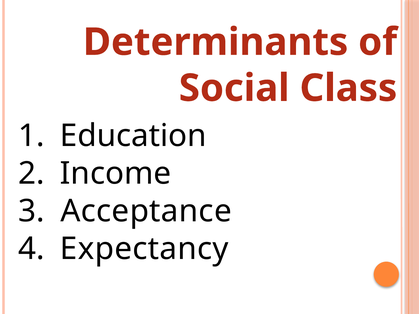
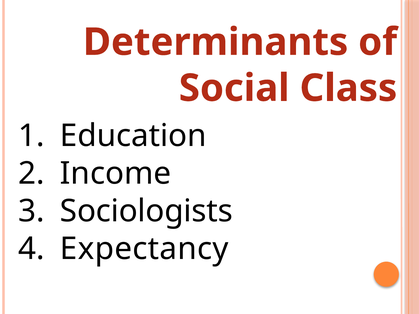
Acceptance: Acceptance -> Sociologists (146, 211)
